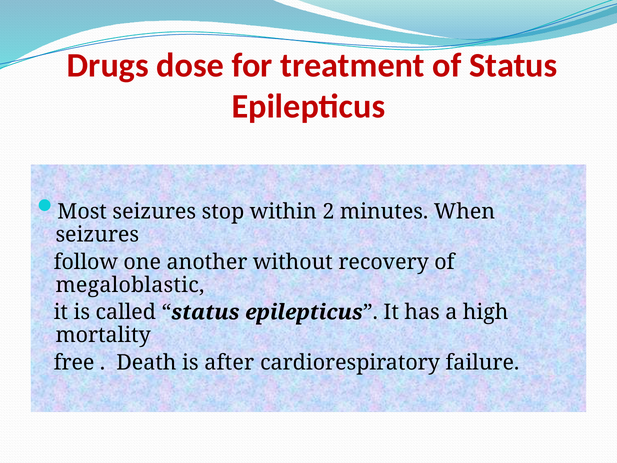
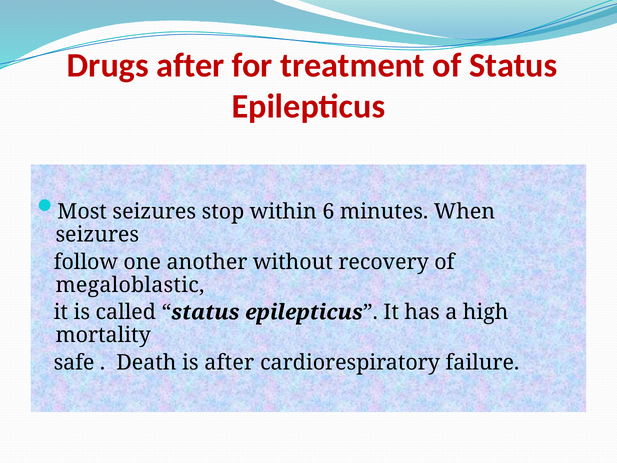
Drugs dose: dose -> after (190, 65)
2: 2 -> 6 (328, 212)
free: free -> safe (74, 362)
